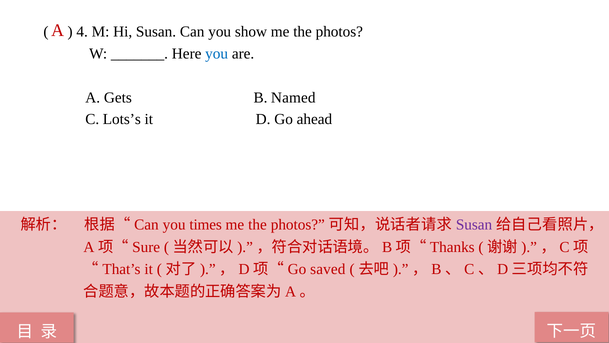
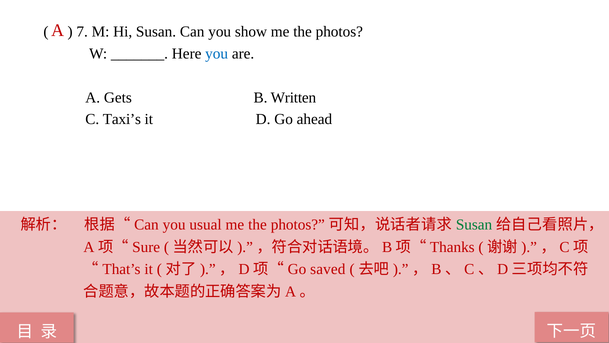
4: 4 -> 7 (82, 32)
Named: Named -> Written (293, 97)
Lots’s: Lots’s -> Taxi’s (122, 119)
times: times -> usual (206, 225)
Susan colour: purple -> green (474, 225)
